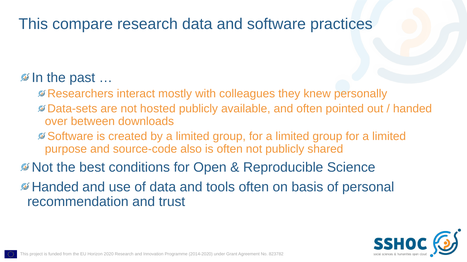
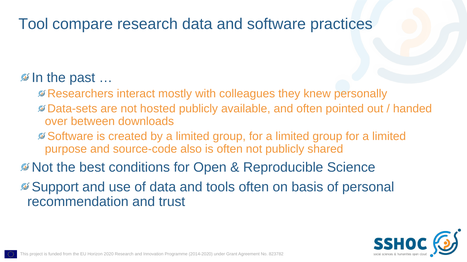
This: This -> Tool (33, 24)
Handed: Handed -> Support (55, 187)
